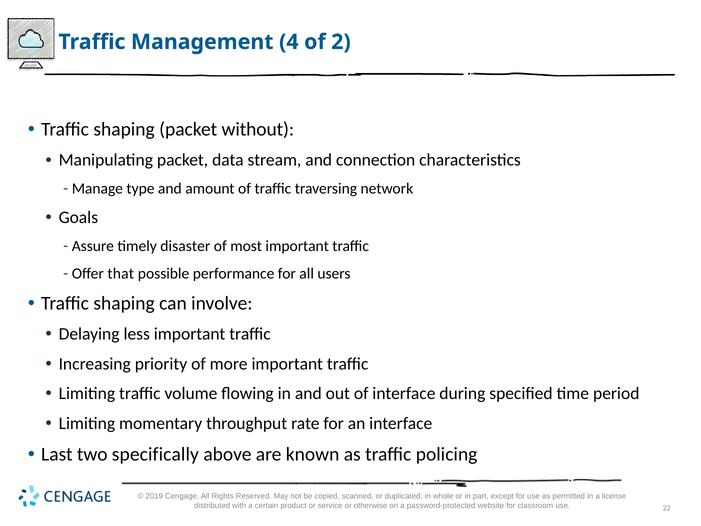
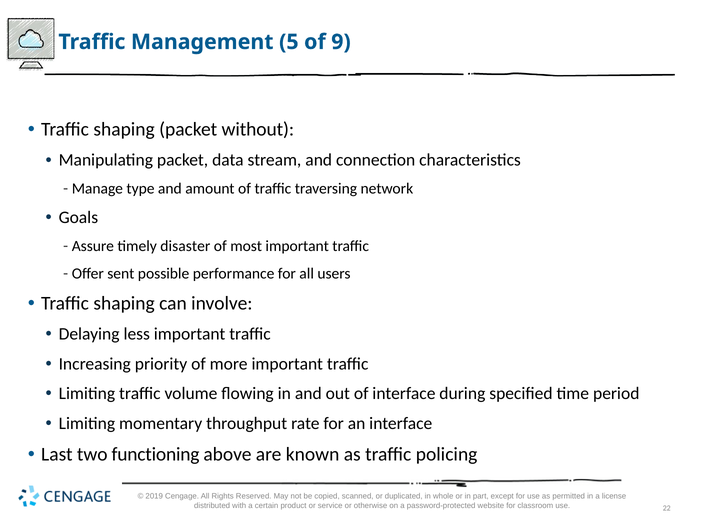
4: 4 -> 5 (289, 42)
2: 2 -> 9 (341, 42)
that: that -> sent (121, 273)
specifically: specifically -> functioning (156, 454)
